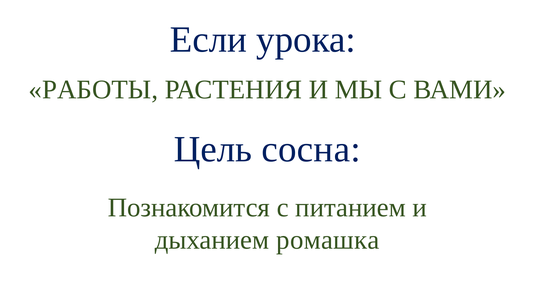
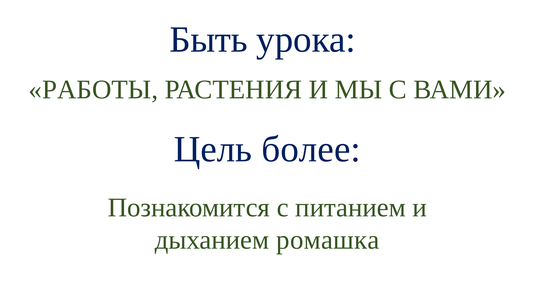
Если: Если -> Быть (209, 40)
сосна: сосна -> более (311, 149)
